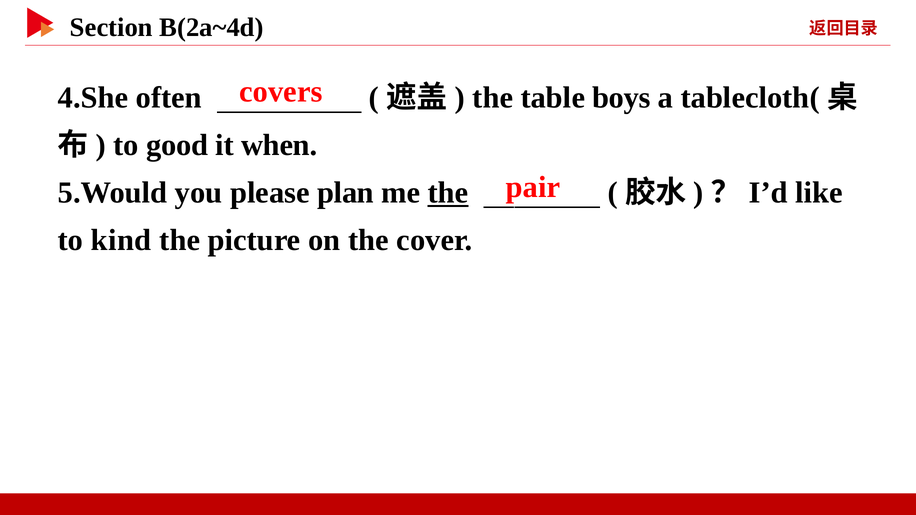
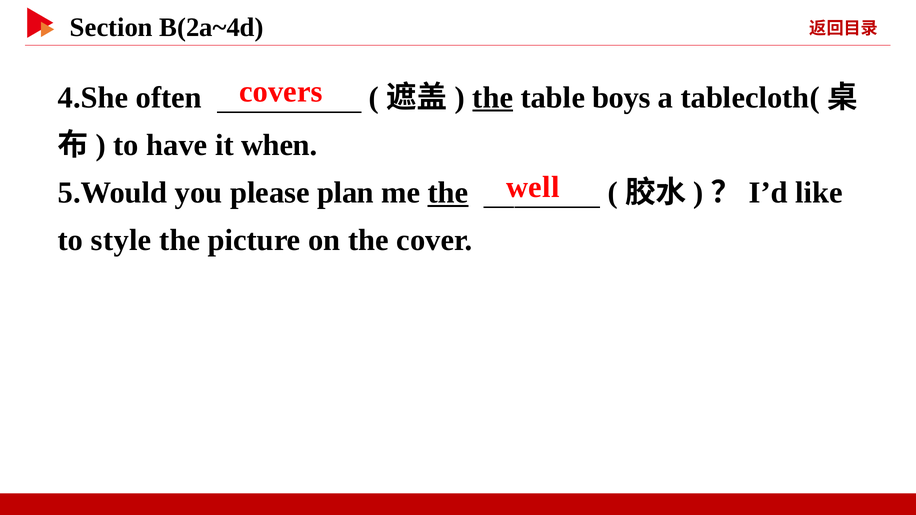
the underline: none -> present (493, 98)
good: good -> have (177, 145)
pair: pair -> well (533, 187)
kind: kind -> style (121, 240)
